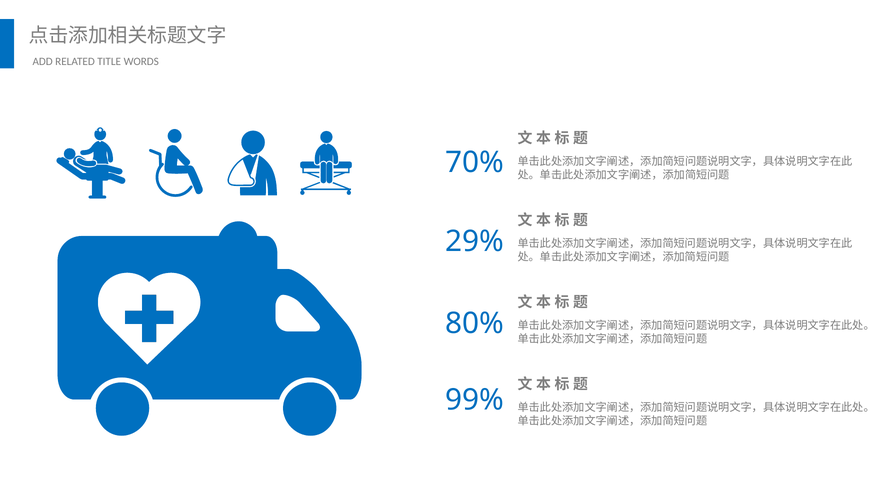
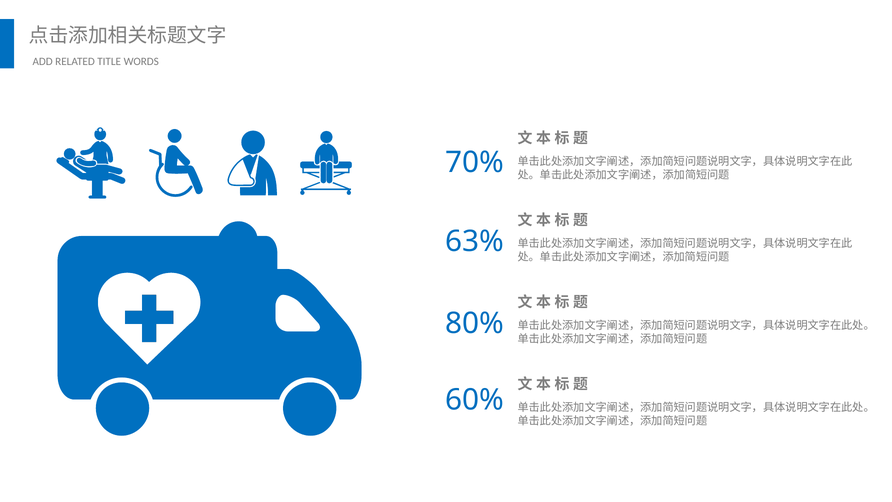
29%: 29% -> 63% (475, 241)
99%: 99% -> 60% (475, 400)
